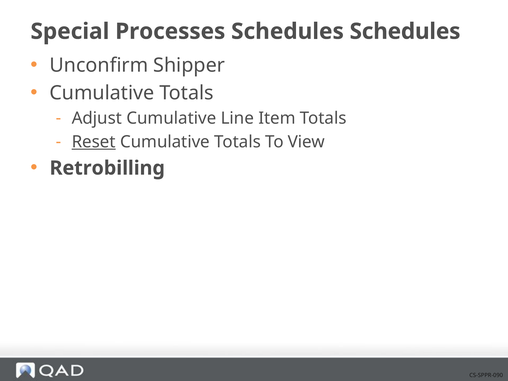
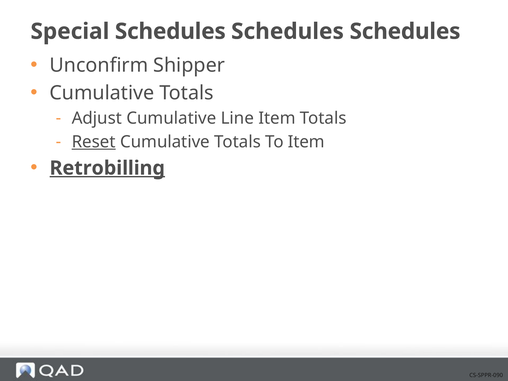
Special Processes: Processes -> Schedules (170, 31)
To View: View -> Item (306, 142)
Retrobilling underline: none -> present (107, 168)
